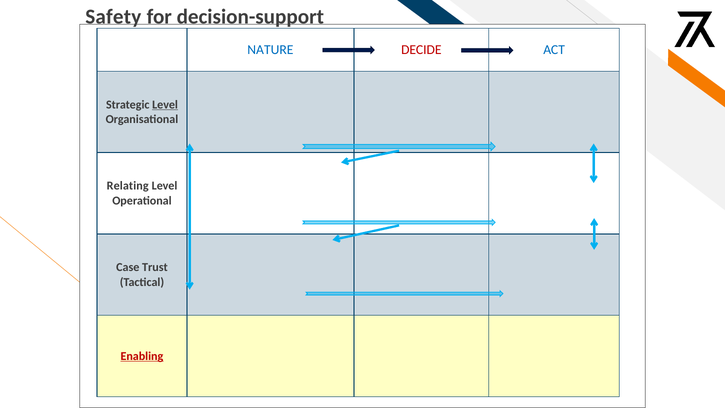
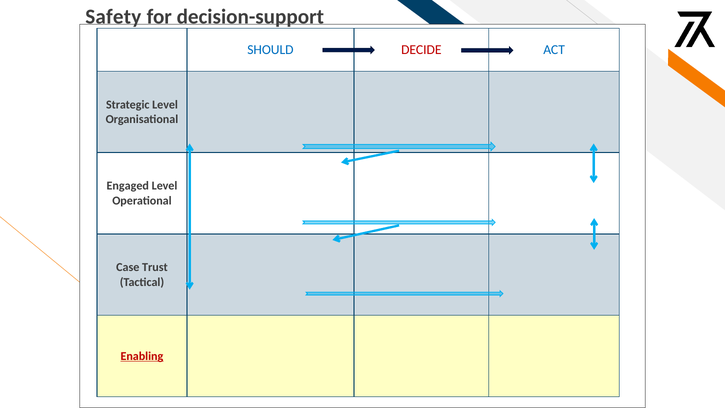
NATURE: NATURE -> SHOULD (270, 50)
Level underline: present -> none (165, 105)
Relating: Relating -> Engaged (128, 186)
